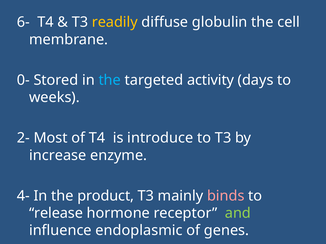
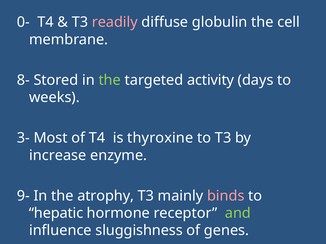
6-: 6- -> 0- (23, 22)
readily colour: yellow -> pink (115, 22)
0-: 0- -> 8- (23, 80)
the colour: light blue -> light green (110, 80)
2-: 2- -> 3- (23, 138)
introduce: introduce -> thyroxine (160, 138)
4-: 4- -> 9- (23, 196)
product: product -> atrophy (106, 196)
release: release -> hepatic (56, 214)
endoplasmic: endoplasmic -> sluggishness (139, 231)
